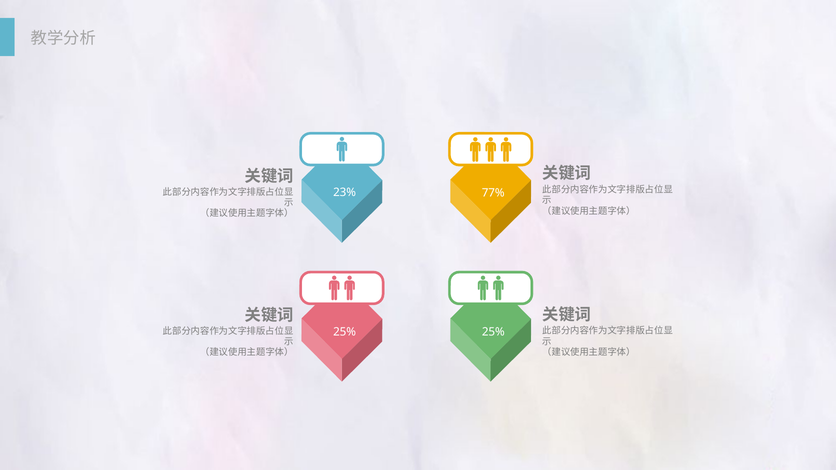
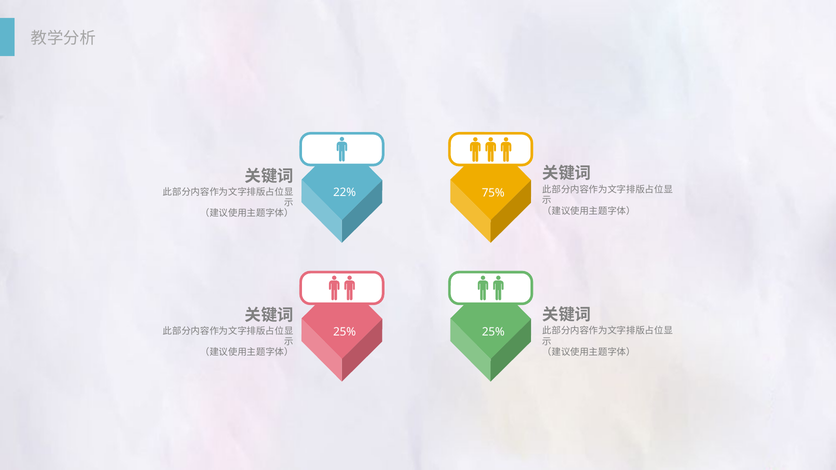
23%: 23% -> 22% (345, 193)
77%: 77% -> 75% (493, 193)
